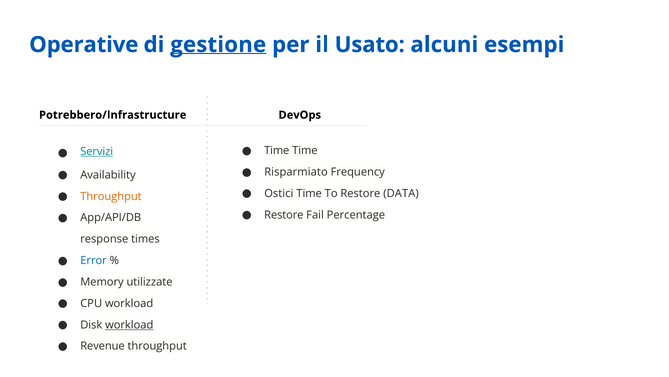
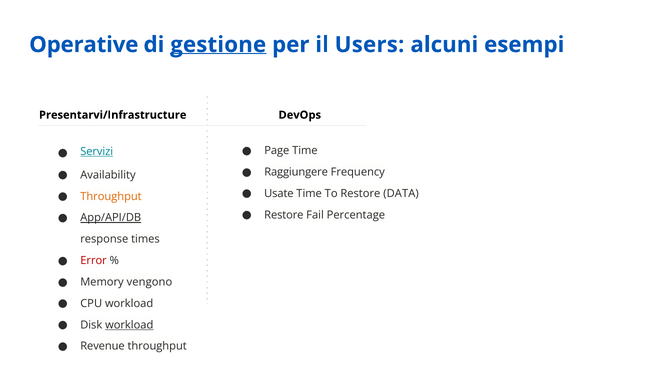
Usato: Usato -> Users (370, 45)
Potrebbero/Infrastructure: Potrebbero/Infrastructure -> Presentarvi/Infrastructure (113, 115)
Time: Time -> Page (277, 150)
Risparmiato: Risparmiato -> Raggiungere (296, 172)
Ostici: Ostici -> Usate (279, 193)
App/API/DB underline: none -> present (111, 217)
Error colour: blue -> red (94, 260)
utilizzate: utilizzate -> vengono (149, 282)
